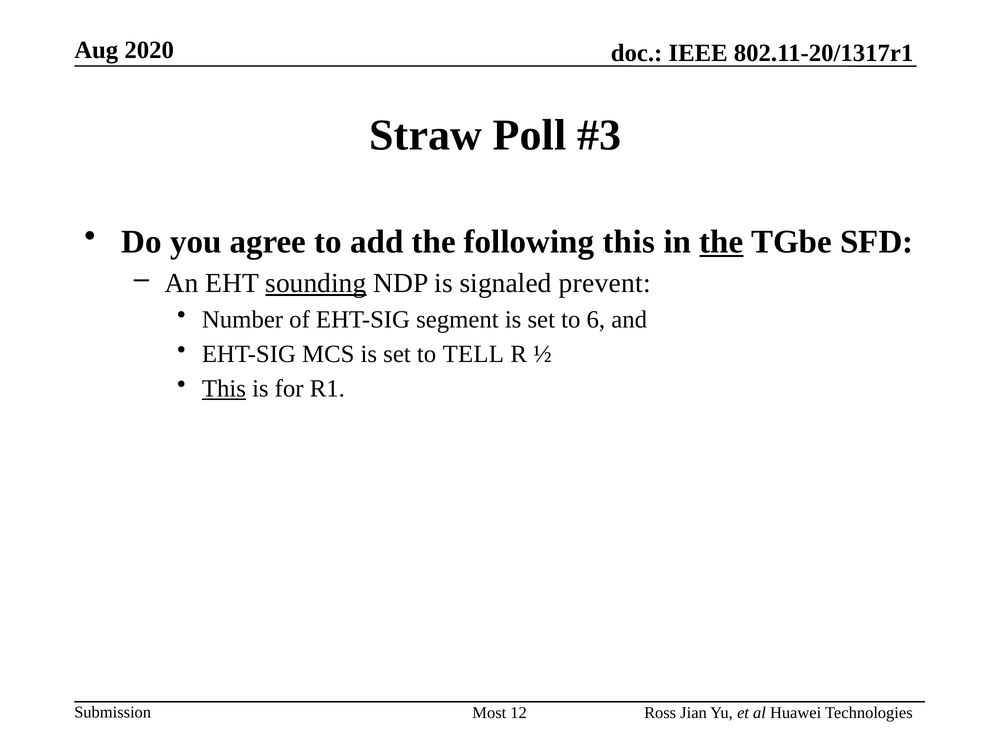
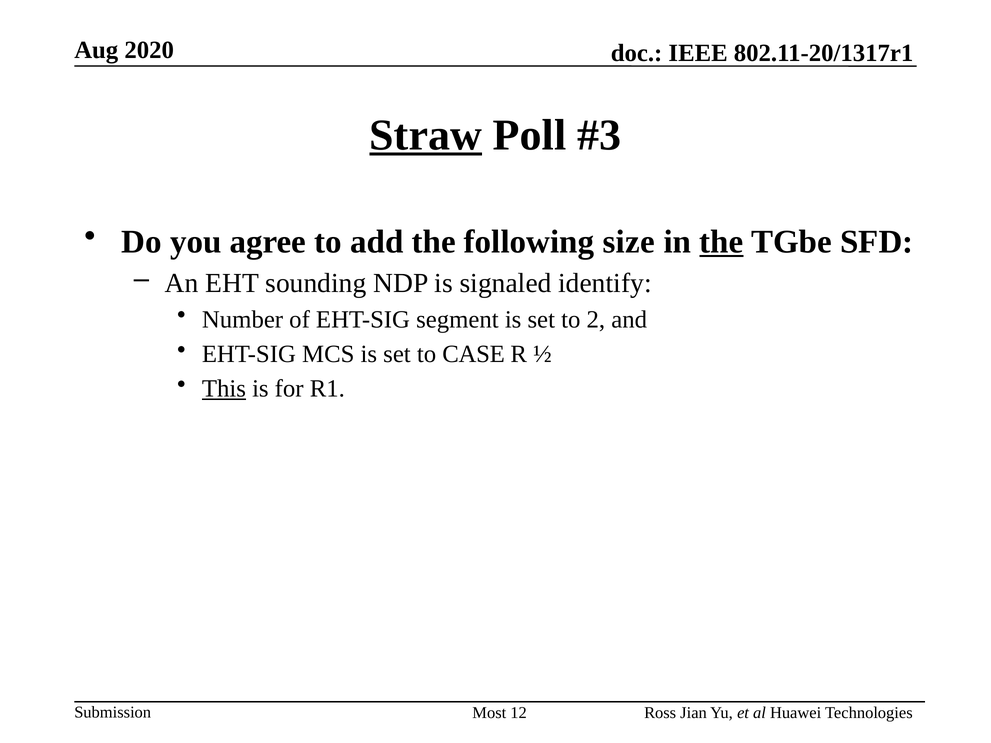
Straw underline: none -> present (426, 135)
following this: this -> size (629, 242)
sounding underline: present -> none (316, 283)
prevent: prevent -> identify (605, 283)
6: 6 -> 2 (596, 319)
TELL: TELL -> CASE (474, 354)
